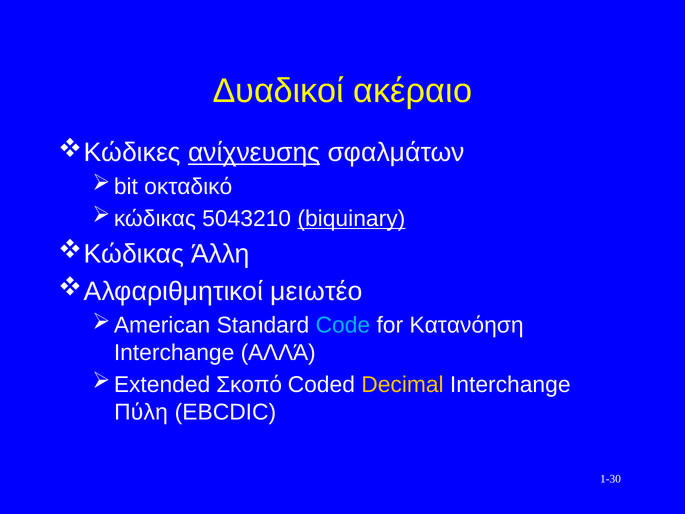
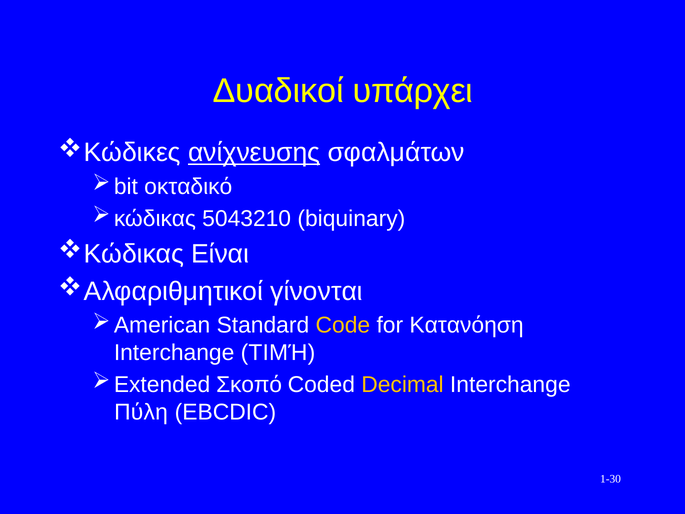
ακέραιο: ακέραιο -> υπάρχει (413, 91)
biquinary underline: present -> none (351, 219)
Άλλη: Άλλη -> Είναι (220, 254)
μειωτέο: μειωτέο -> γίνονται (317, 291)
Code colour: light blue -> yellow (343, 325)
ΑΛΛΆ: ΑΛΛΆ -> ΤΙΜΉ (278, 353)
